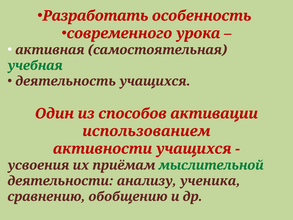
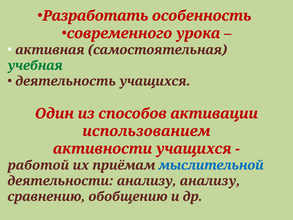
усвоения: усвоения -> работой (38, 165)
мыслительной colour: green -> blue (211, 165)
анализу ученика: ученика -> анализу (210, 181)
